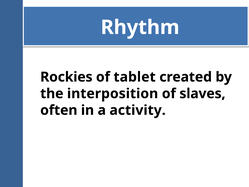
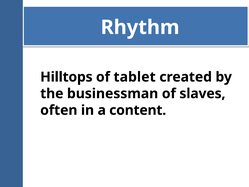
Rockies: Rockies -> Hilltops (66, 77)
interposition: interposition -> businessman (113, 93)
activity: activity -> content (138, 110)
